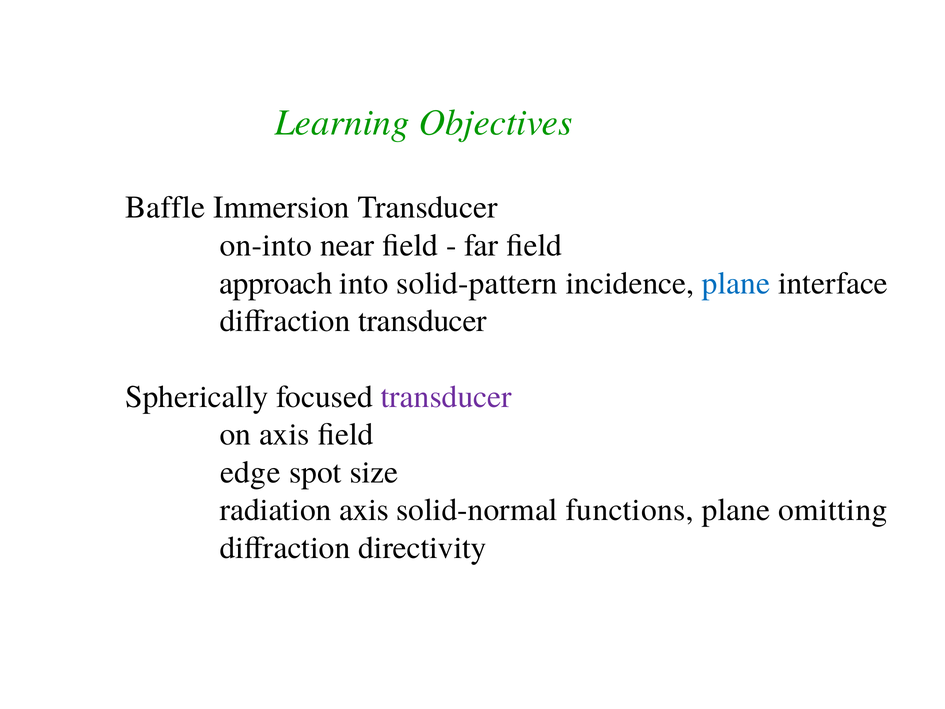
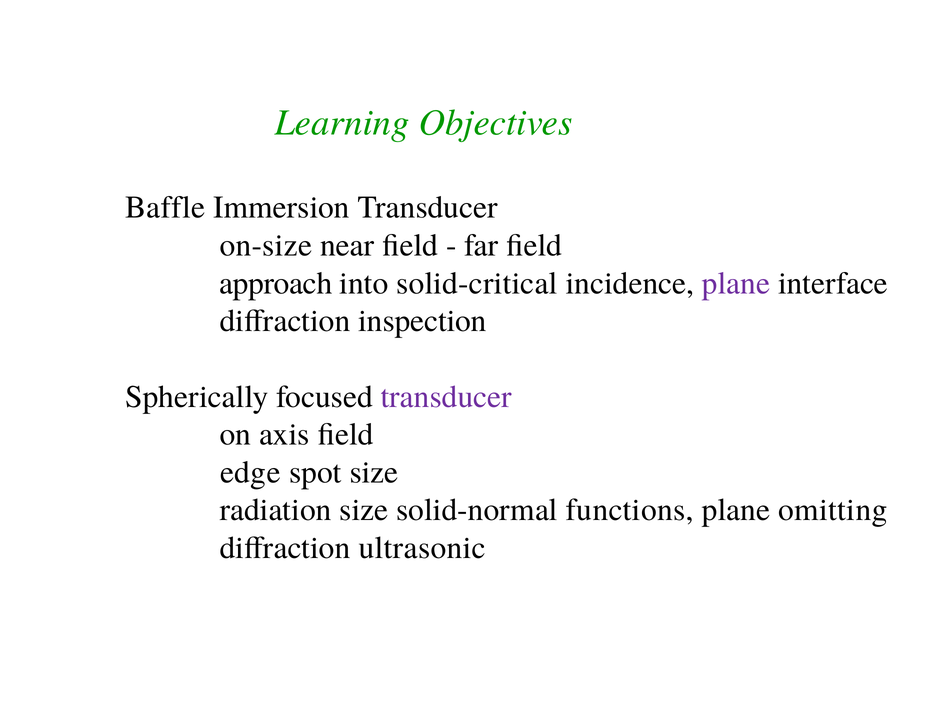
on-into: on-into -> on-size (266, 245)
solid-pattern: solid-pattern -> solid-critical (477, 283)
plane colour: blue -> purple (736, 283)
diffraction transducer: transducer -> inspection (422, 321)
radiation axis: axis -> size (364, 510)
directivity: directivity -> ultrasonic (422, 548)
